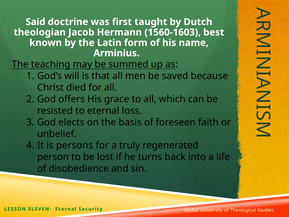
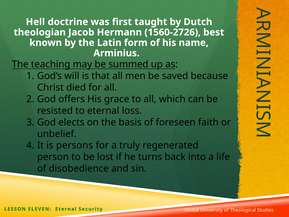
Said: Said -> Hell (35, 22)
1560-1603: 1560-1603 -> 1560-2726 (173, 32)
